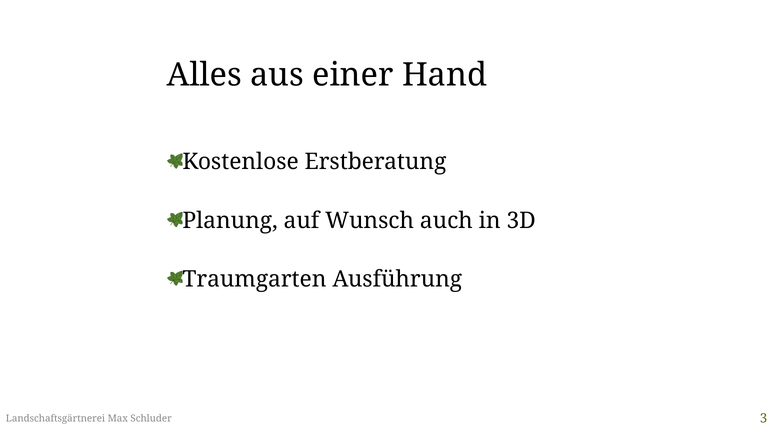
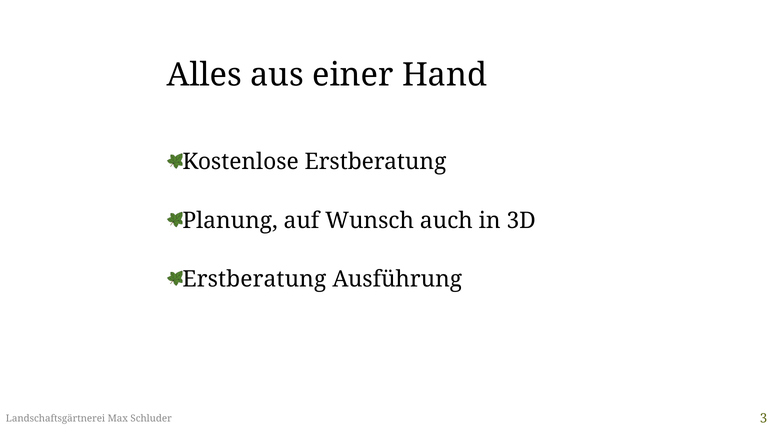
Traumgarten: Traumgarten -> Erstberatung (254, 279)
